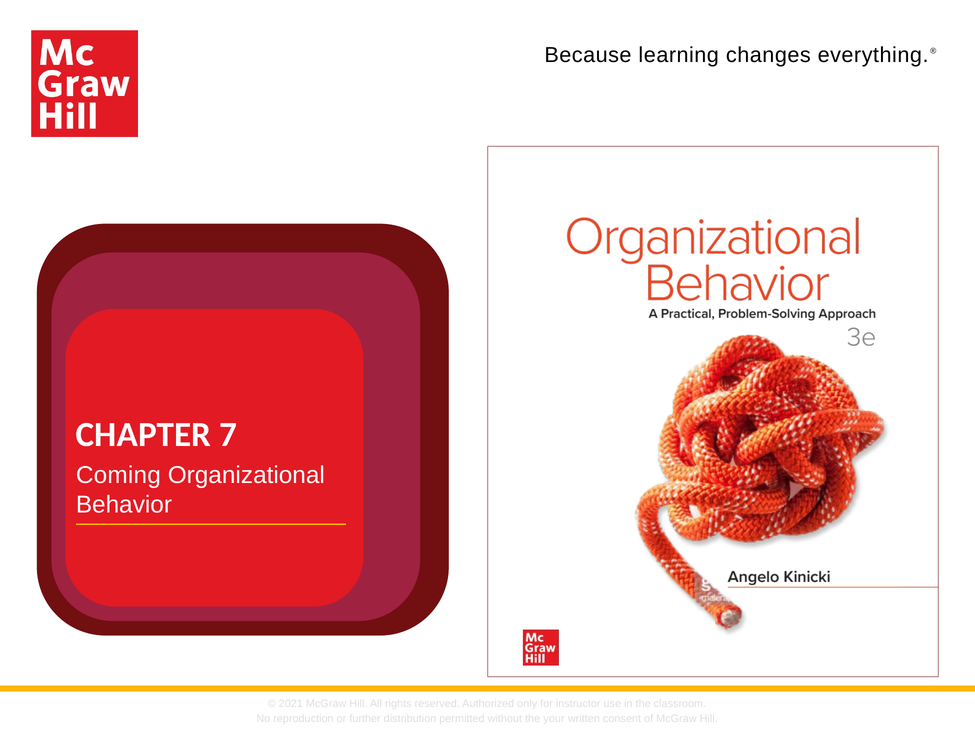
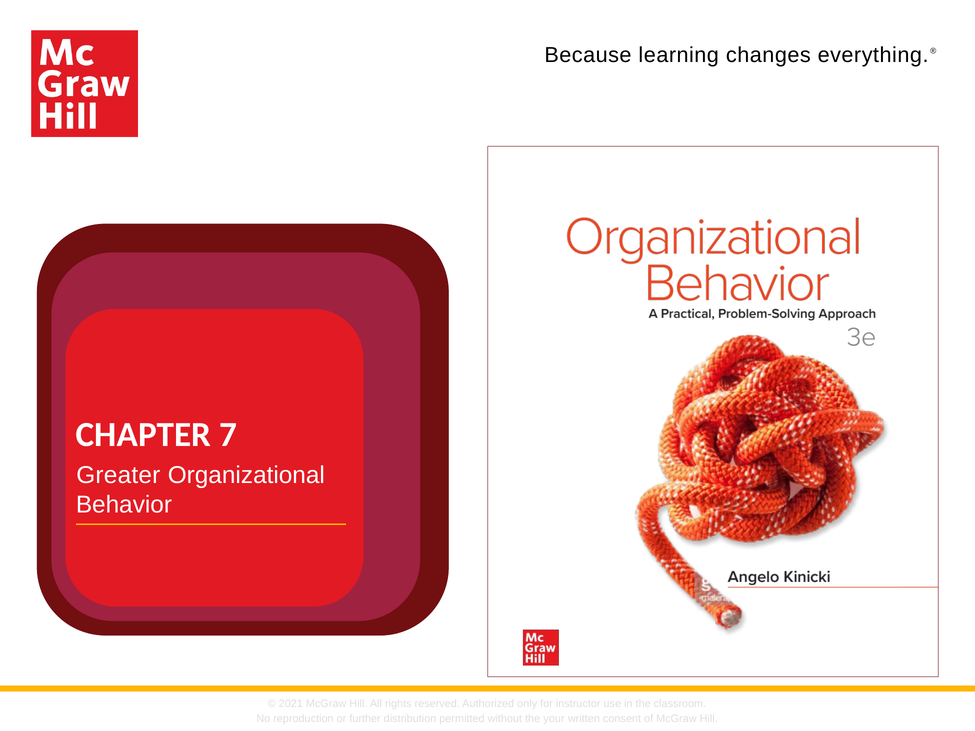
Coming: Coming -> Greater (118, 475)
